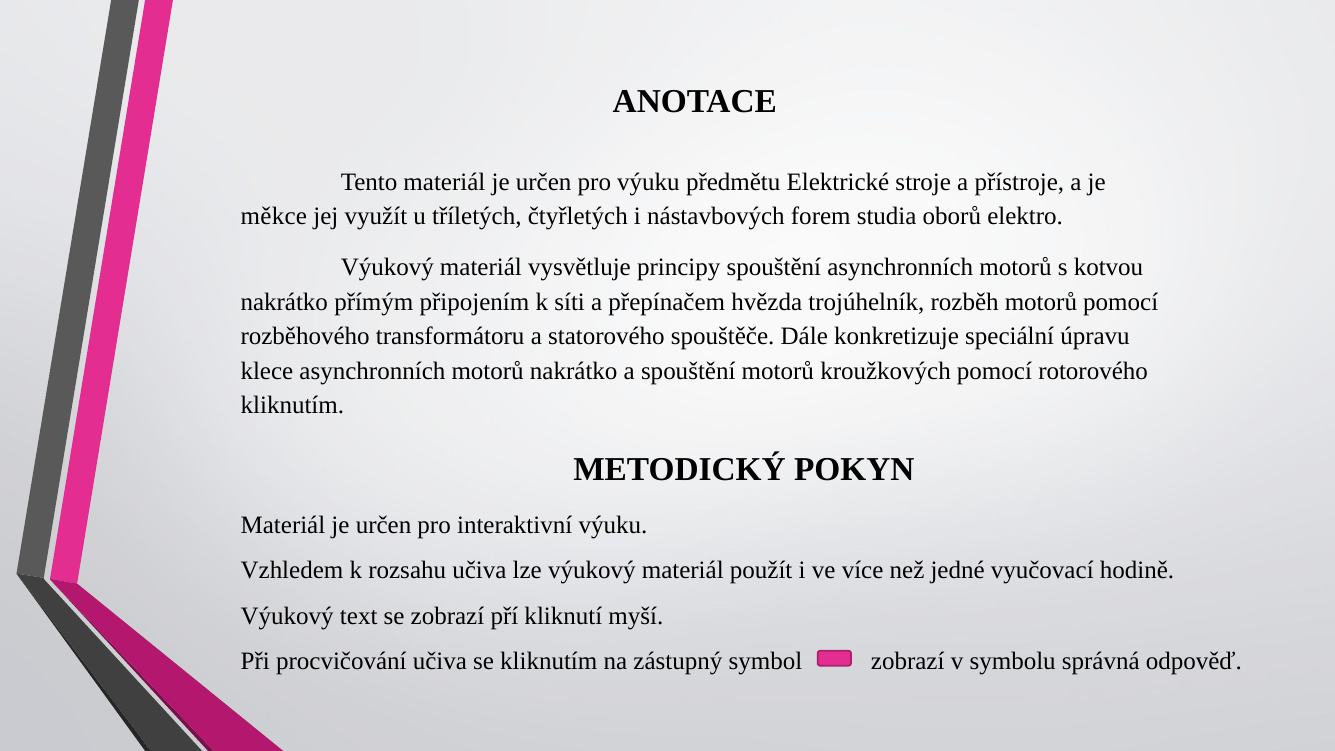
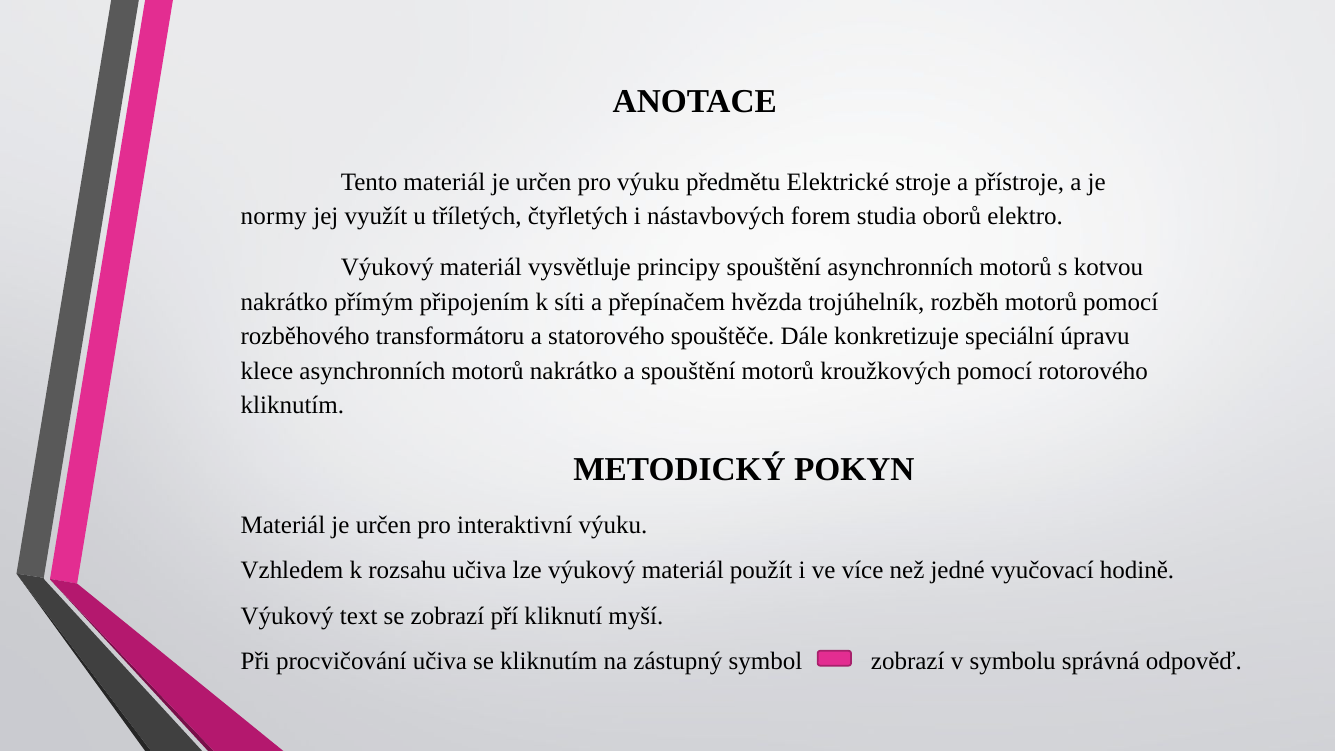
měkce: měkce -> normy (274, 216)
